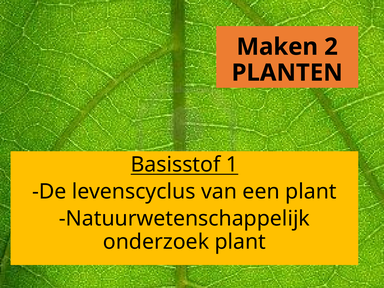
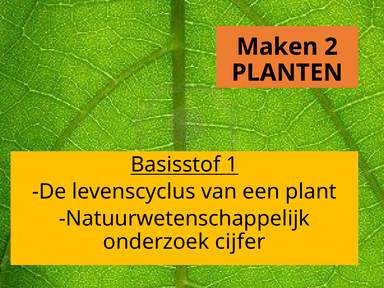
onderzoek plant: plant -> cijfer (240, 242)
